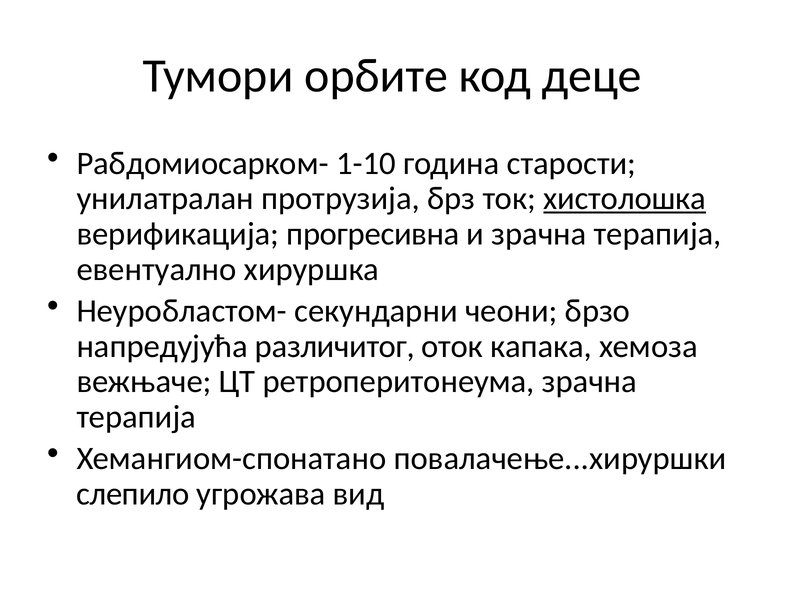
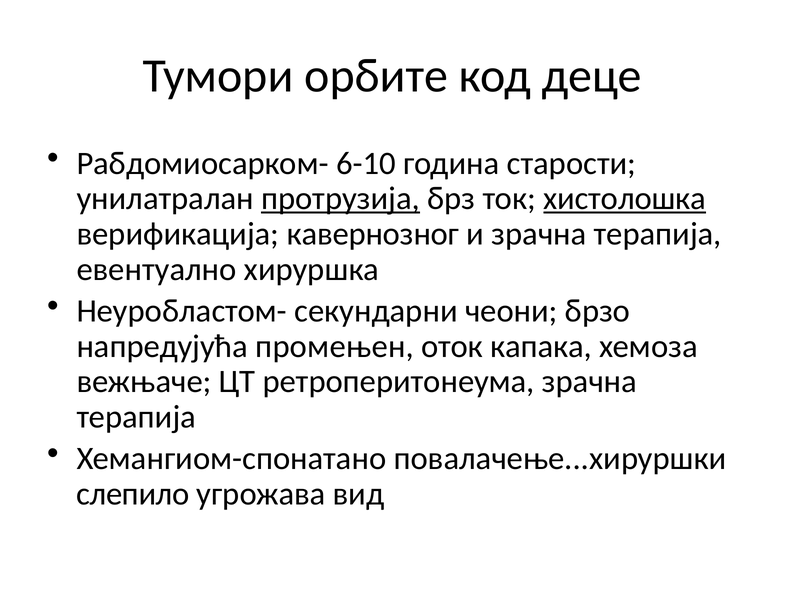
1-10: 1-10 -> 6-10 (366, 163)
протрузија underline: none -> present (341, 199)
прогресивна: прогресивна -> кавернозног (373, 234)
различитог: различитог -> промењен (335, 346)
